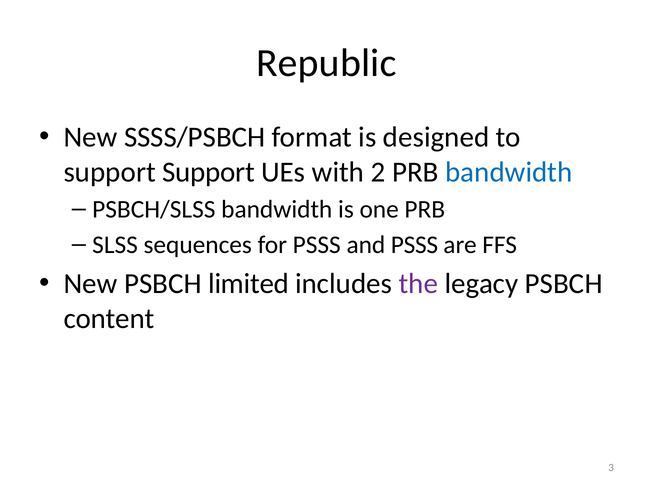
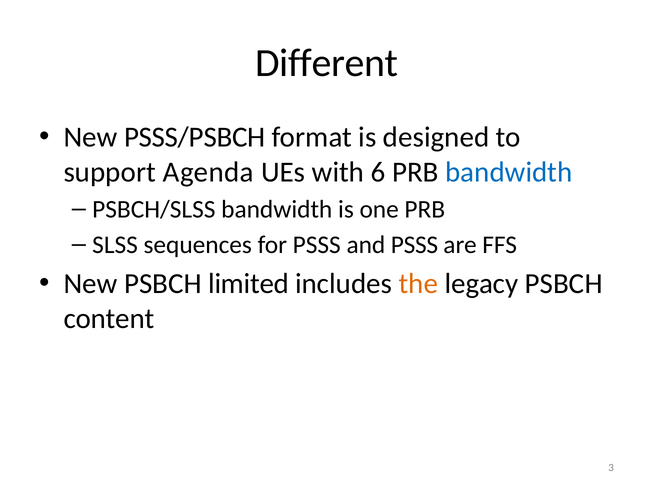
Republic: Republic -> Different (327, 63)
SSSS/PSBCH: SSSS/PSBCH -> PSSS/PSBCH (195, 137)
support Support: Support -> Agenda (208, 172)
2: 2 -> 6 (378, 172)
the colour: purple -> orange (418, 284)
